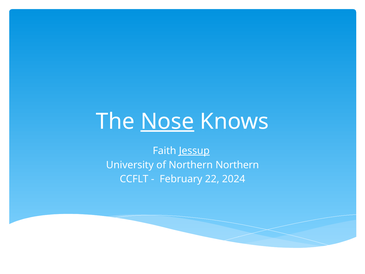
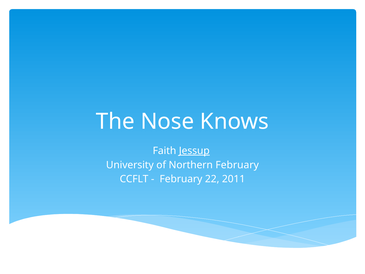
Nose underline: present -> none (167, 121)
Northern Northern: Northern -> February (237, 165)
2024: 2024 -> 2011 (234, 179)
